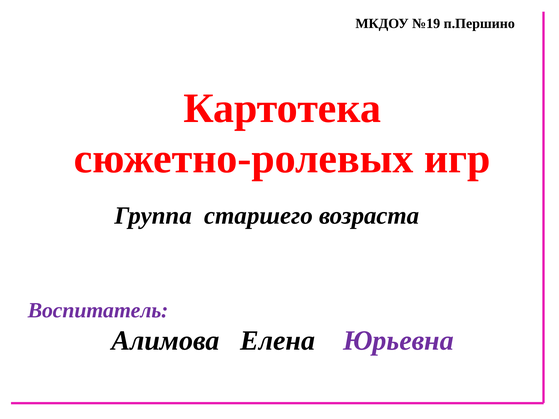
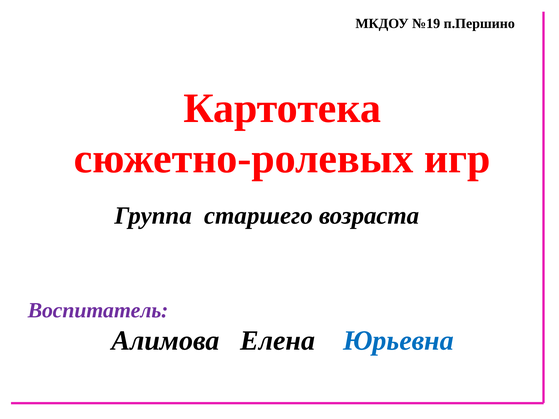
Юрьевна colour: purple -> blue (398, 341)
